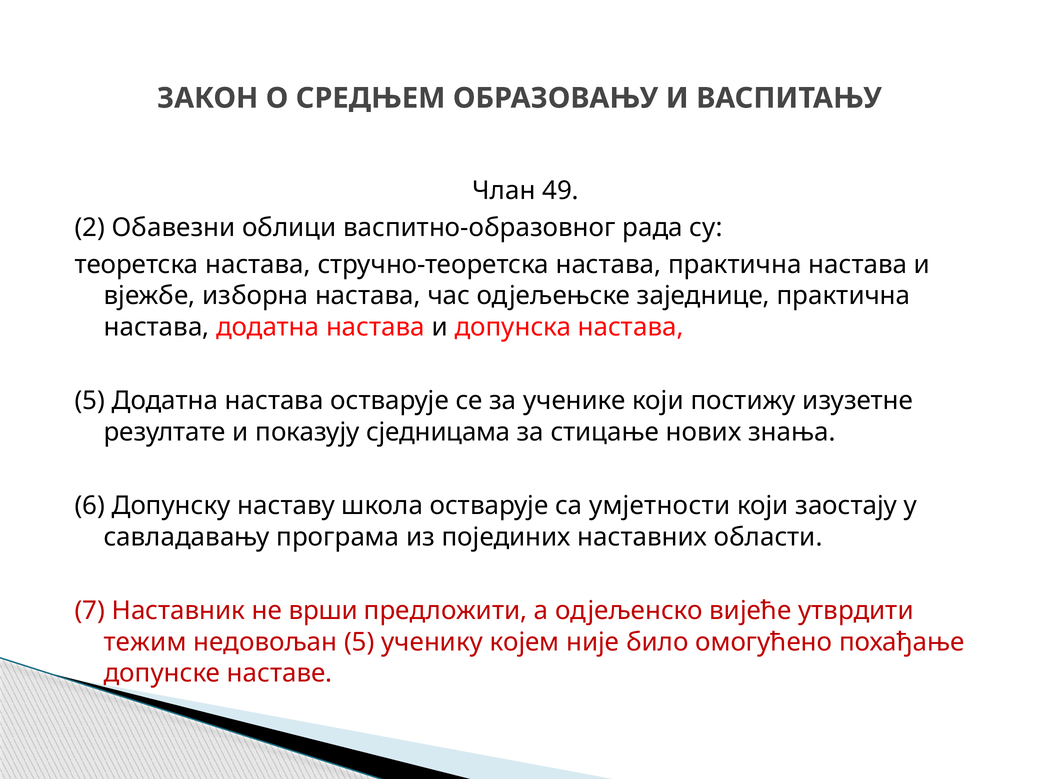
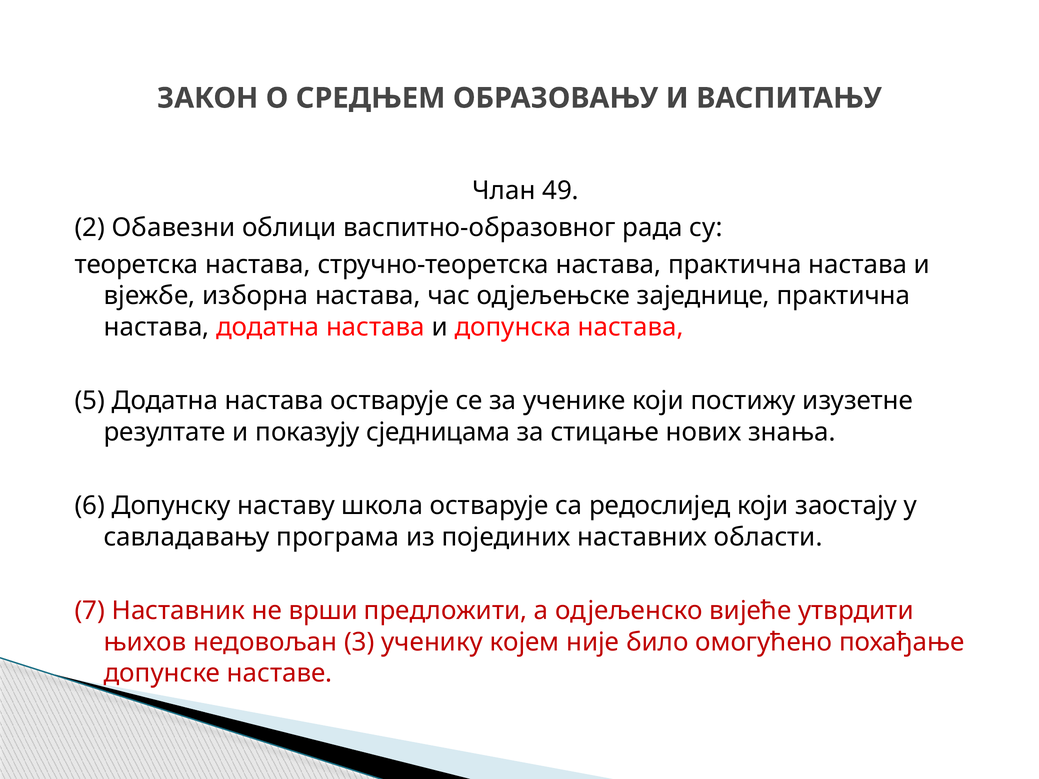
умјетности: умјетности -> редослијед (660, 506)
тежим: тежим -> њихов (145, 642)
недовољан 5: 5 -> 3 (359, 642)
